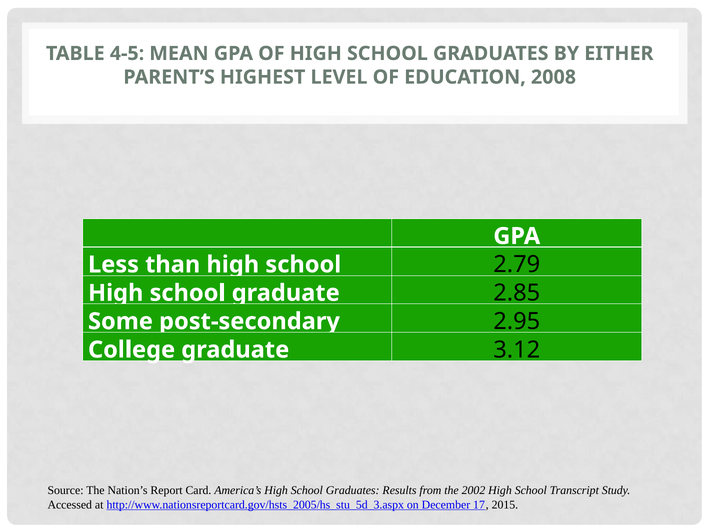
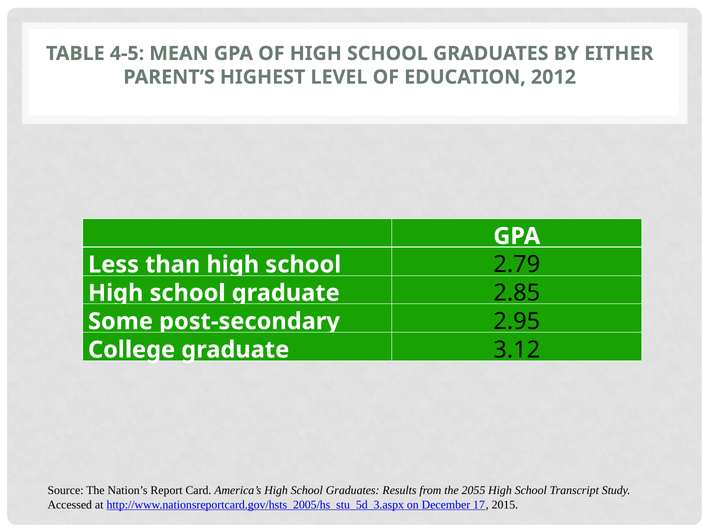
2008: 2008 -> 2012 (553, 77)
2002: 2002 -> 2055 (473, 490)
